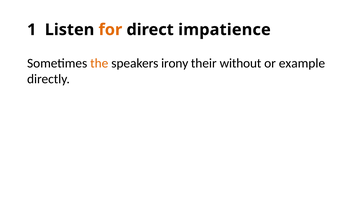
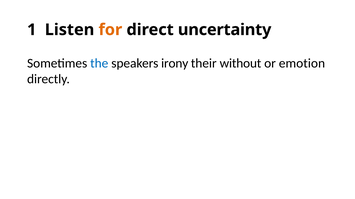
impatience: impatience -> uncertainty (225, 30)
the colour: orange -> blue (99, 63)
example: example -> emotion (302, 63)
